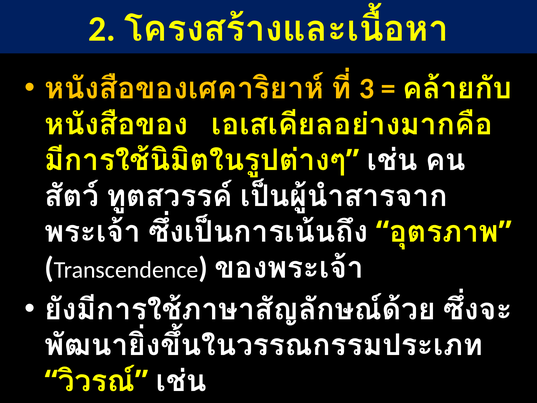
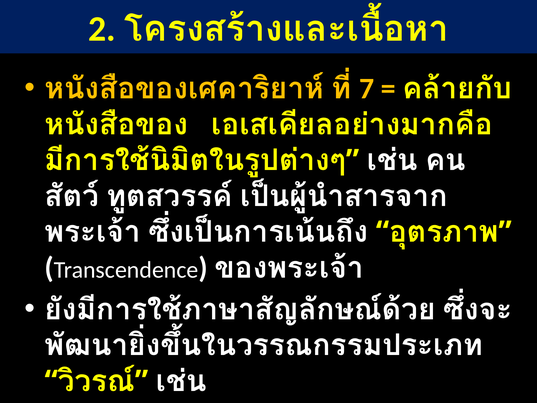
3: 3 -> 7 (367, 89)
